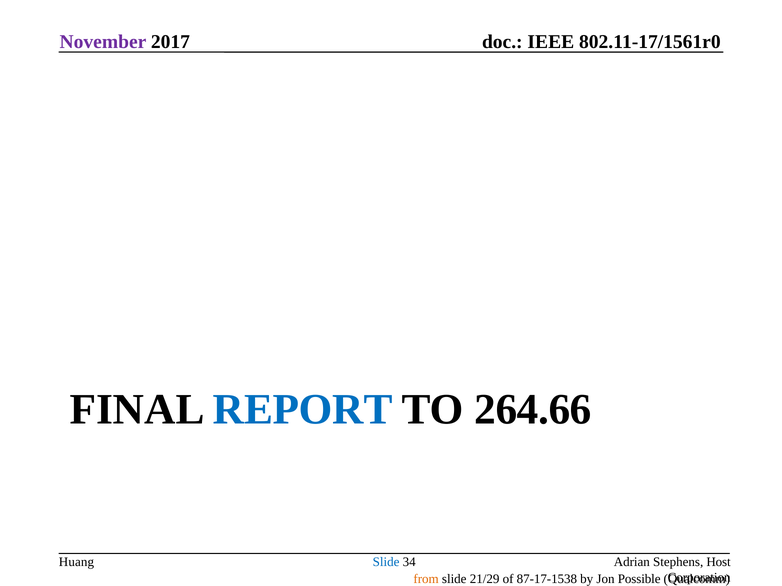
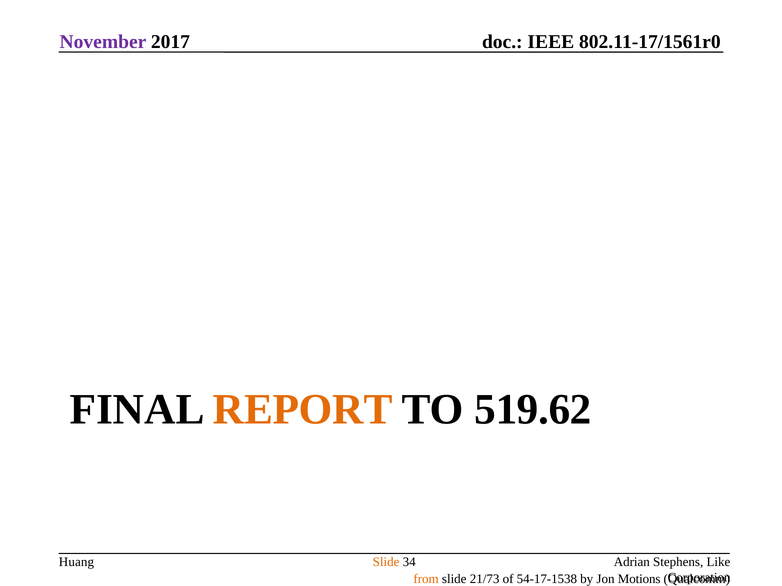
REPORT colour: blue -> orange (303, 410)
264.66: 264.66 -> 519.62 (533, 410)
Slide colour: blue -> orange (386, 562)
Host: Host -> Like (718, 562)
21/29: 21/29 -> 21/73 (485, 580)
87-17-1538: 87-17-1538 -> 54-17-1538 (547, 580)
Possible: Possible -> Motions (639, 580)
